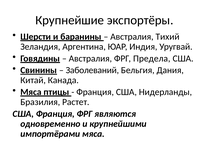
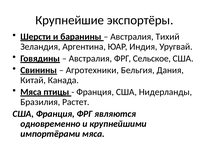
Предела: Предела -> Сельское (152, 58)
Заболеваний: Заболеваний -> Агротехники (92, 70)
